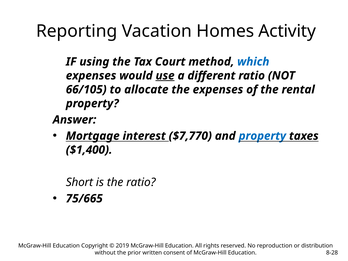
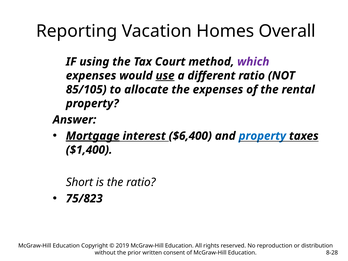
Activity: Activity -> Overall (287, 31)
which colour: blue -> purple (253, 62)
66/105: 66/105 -> 85/105 (86, 90)
Mortgage underline: none -> present (93, 136)
$7,770: $7,770 -> $6,400 (190, 136)
75/665: 75/665 -> 75/823 (84, 199)
